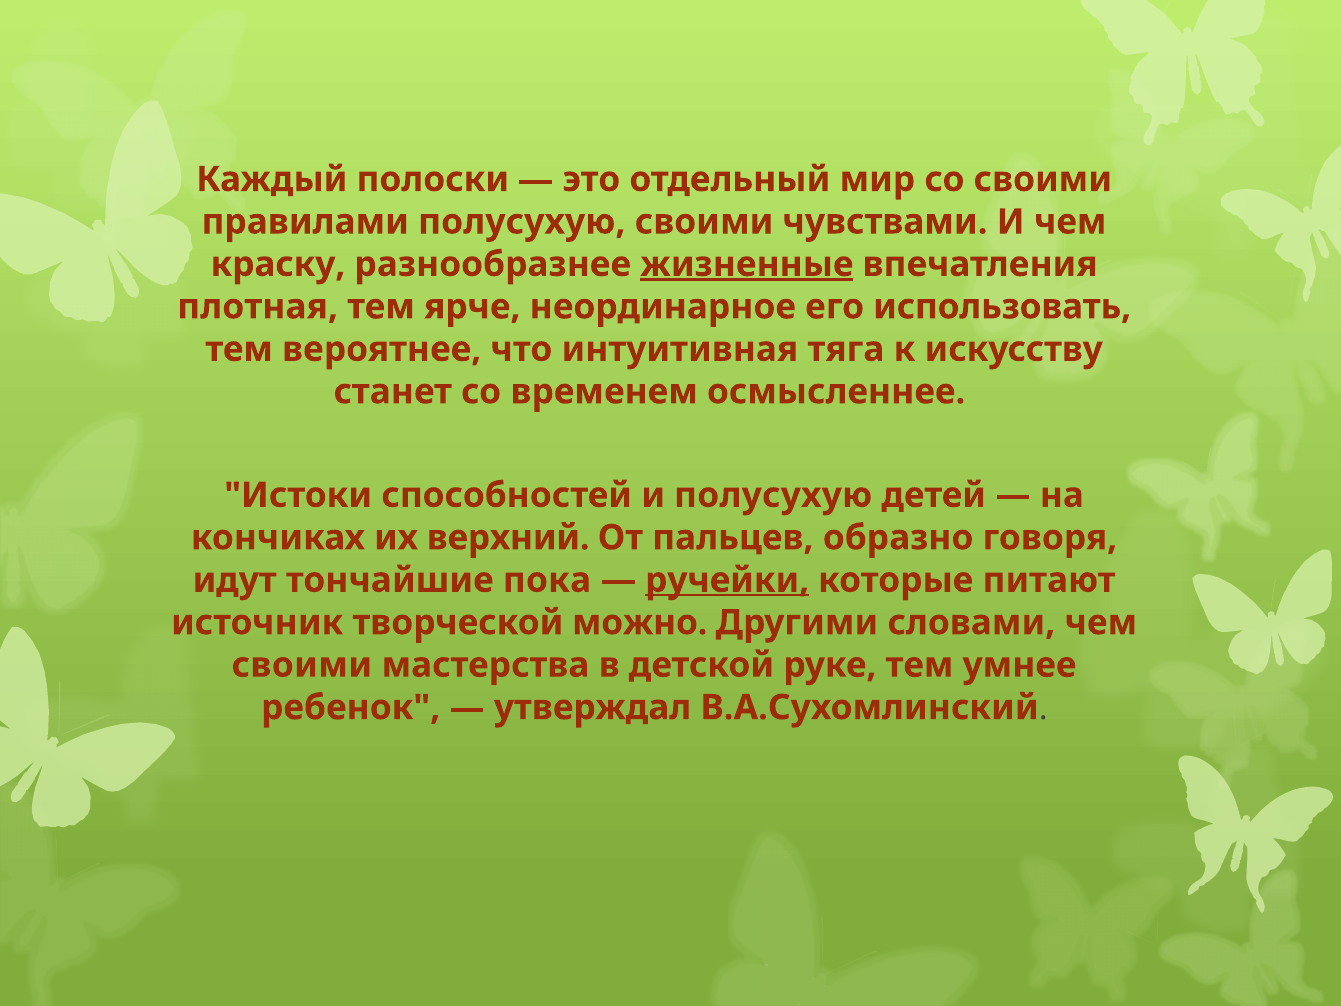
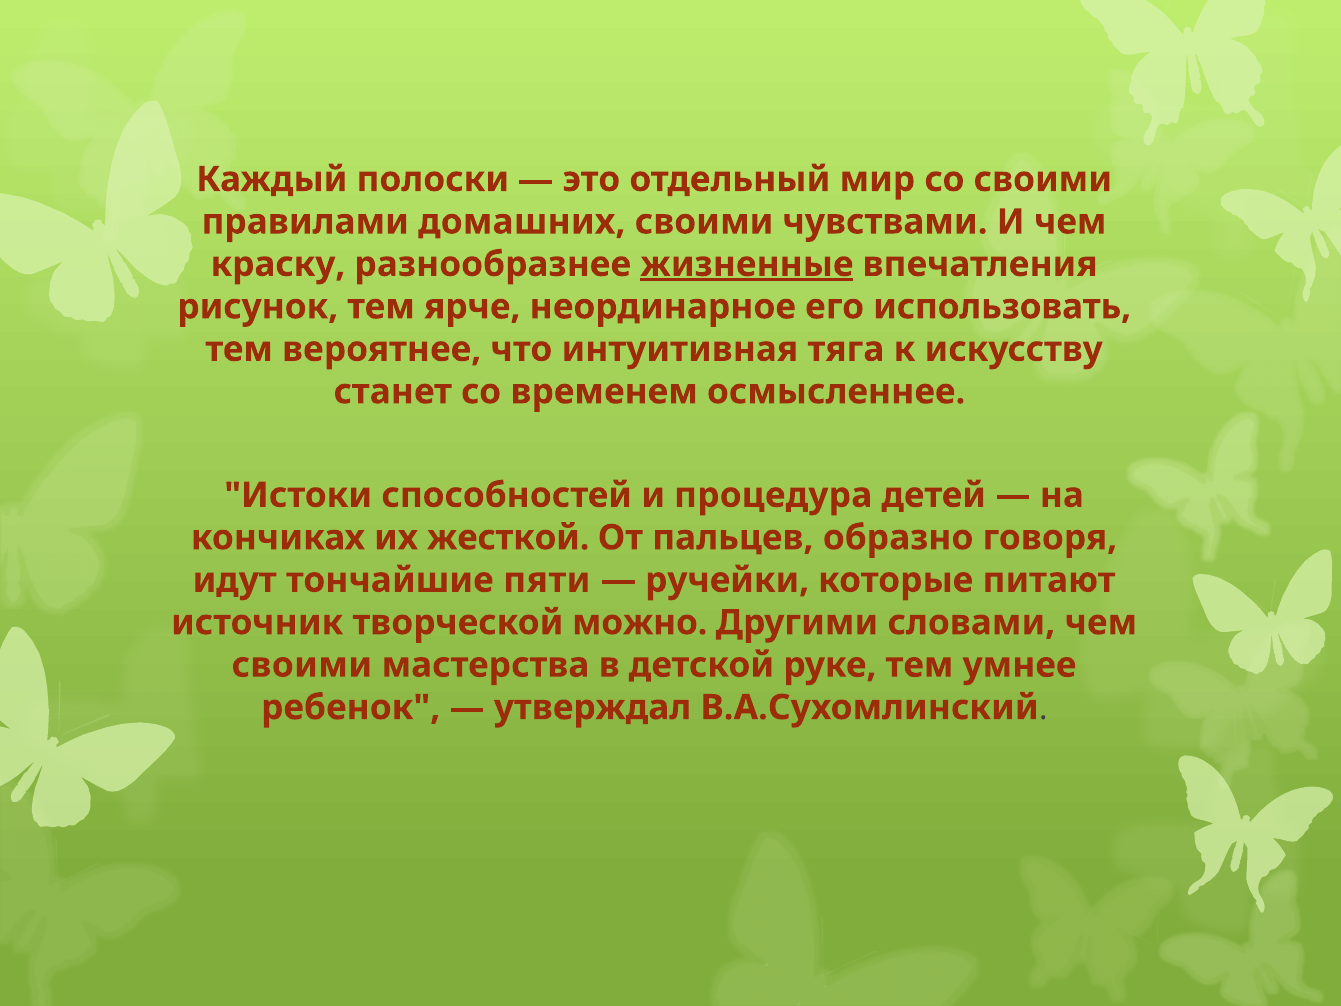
правилами полусухую: полусухую -> домашних (522, 222)
плотная: плотная -> рисунок (258, 307)
и полусухую: полусухую -> процедура (773, 495)
верхний: верхний -> жесткой (508, 538)
пока: пока -> пяти (547, 580)
ручейки underline: present -> none (727, 580)
